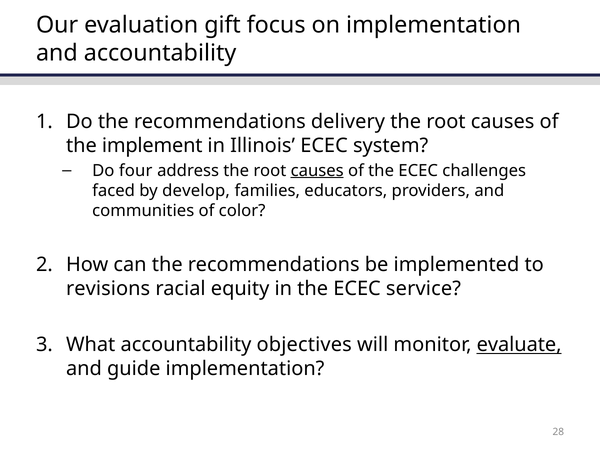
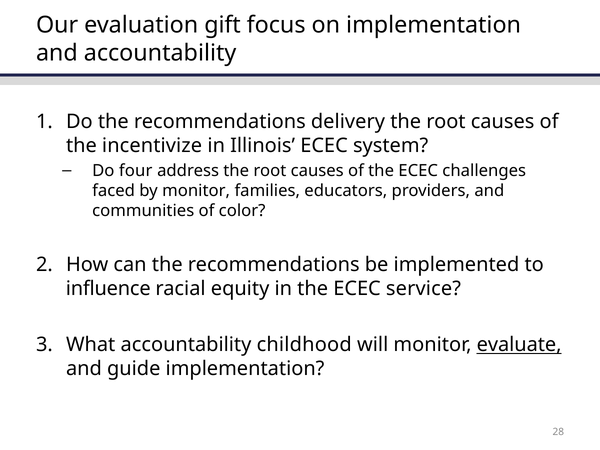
implement: implement -> incentivize (152, 145)
causes underline: present -> none (317, 171)
by develop: develop -> monitor (196, 191)
revisions: revisions -> influence (108, 289)
objectives: objectives -> childhood (304, 345)
